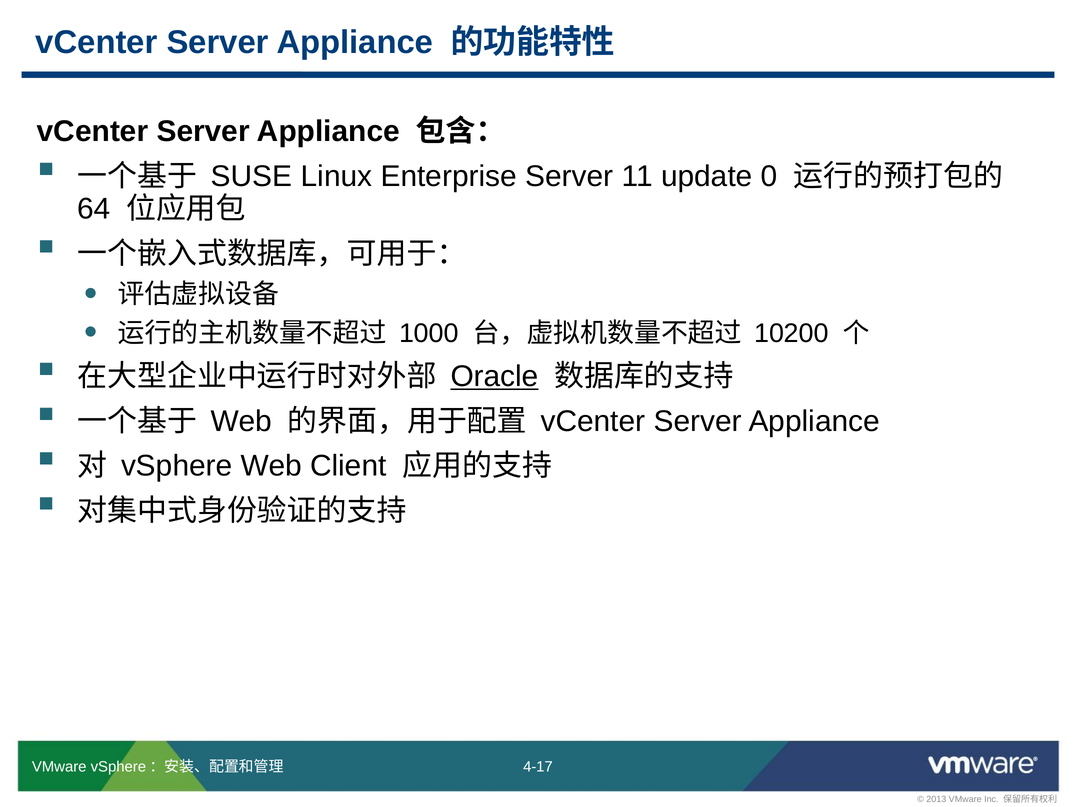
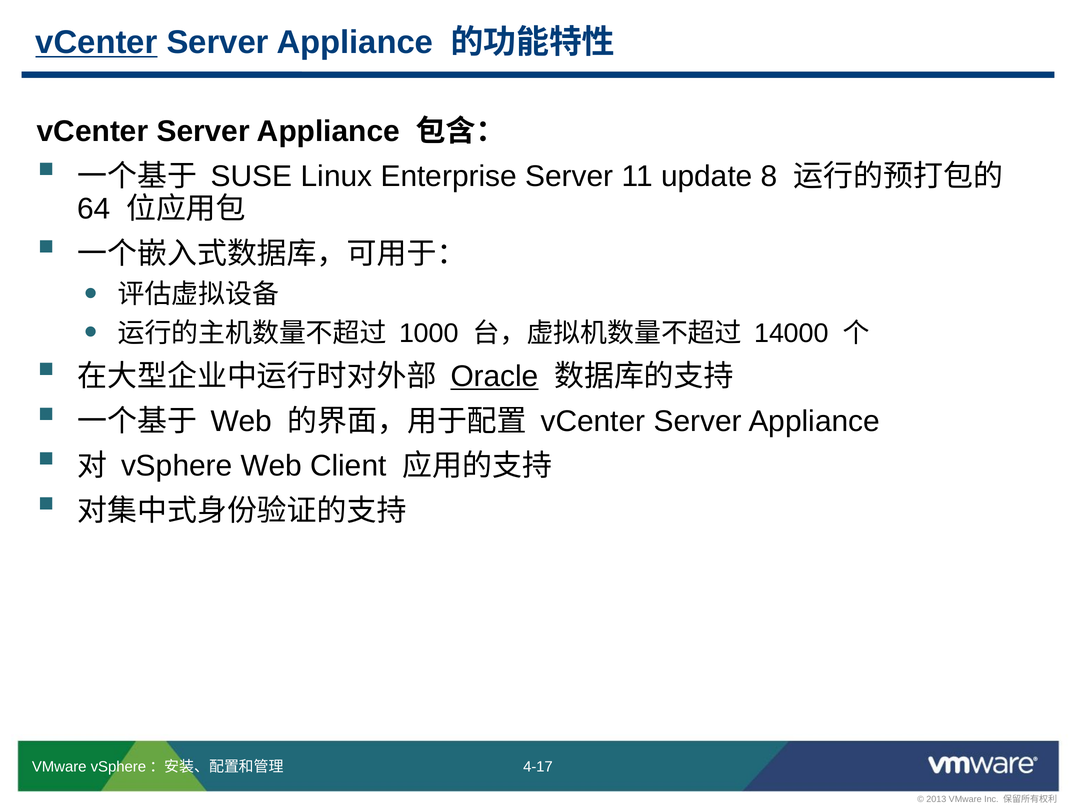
vCenter underline: none -> present (96, 43)
0: 0 -> 8 (769, 176)
10200: 10200 -> 14000 (791, 333)
